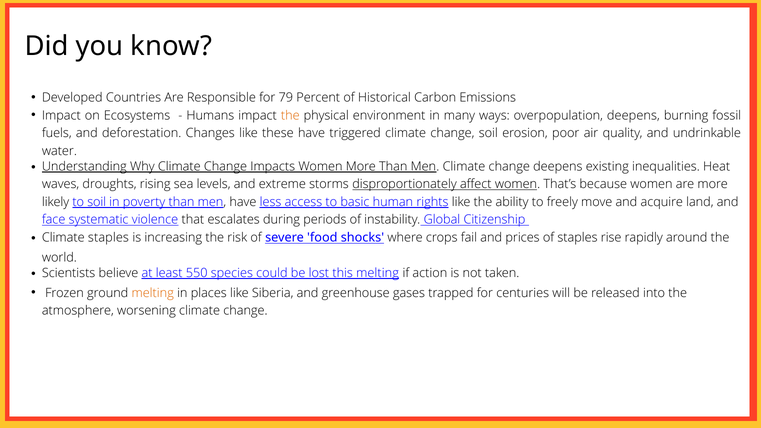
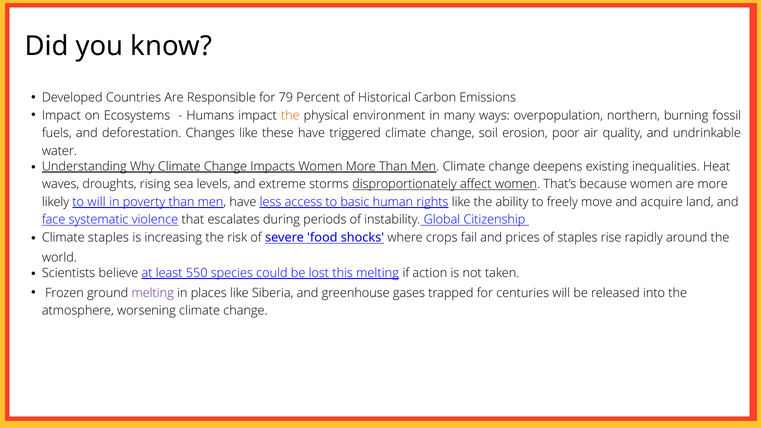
overpopulation deepens: deepens -> northern (633, 115)
to soil: soil -> will (97, 202)
melting colour: orange -> purple (153, 293)
